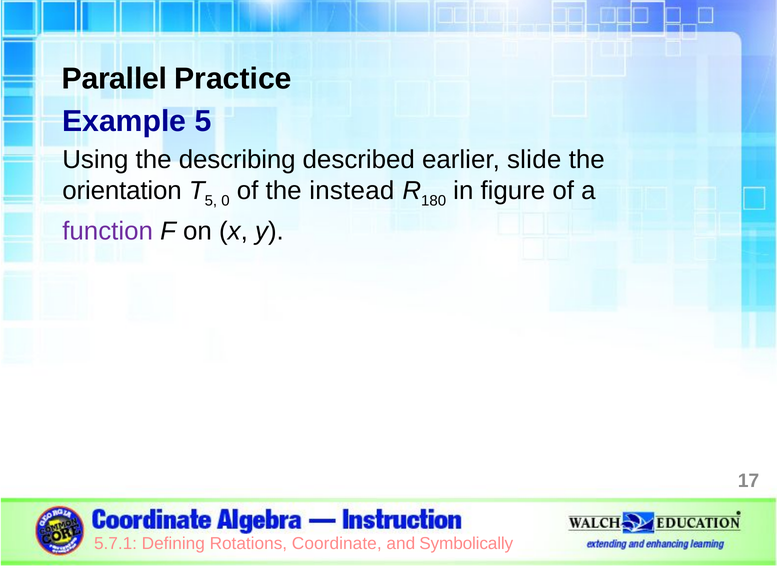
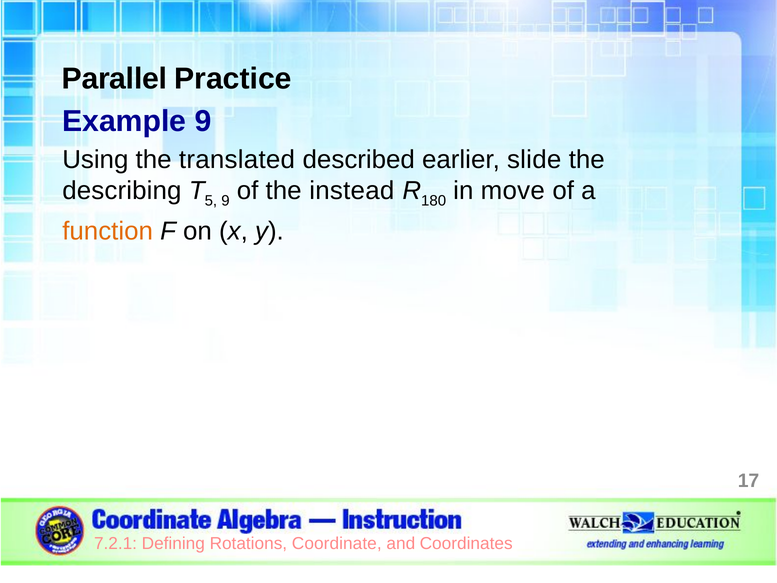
Example 5: 5 -> 9 (203, 121)
describing: describing -> translated (237, 160)
orientation: orientation -> describing (122, 191)
0: 0 -> 9 (225, 201)
figure: figure -> move (513, 191)
function colour: purple -> orange (108, 231)
5.7.1: 5.7.1 -> 7.2.1 (116, 543)
Symbolically: Symbolically -> Coordinates (466, 543)
